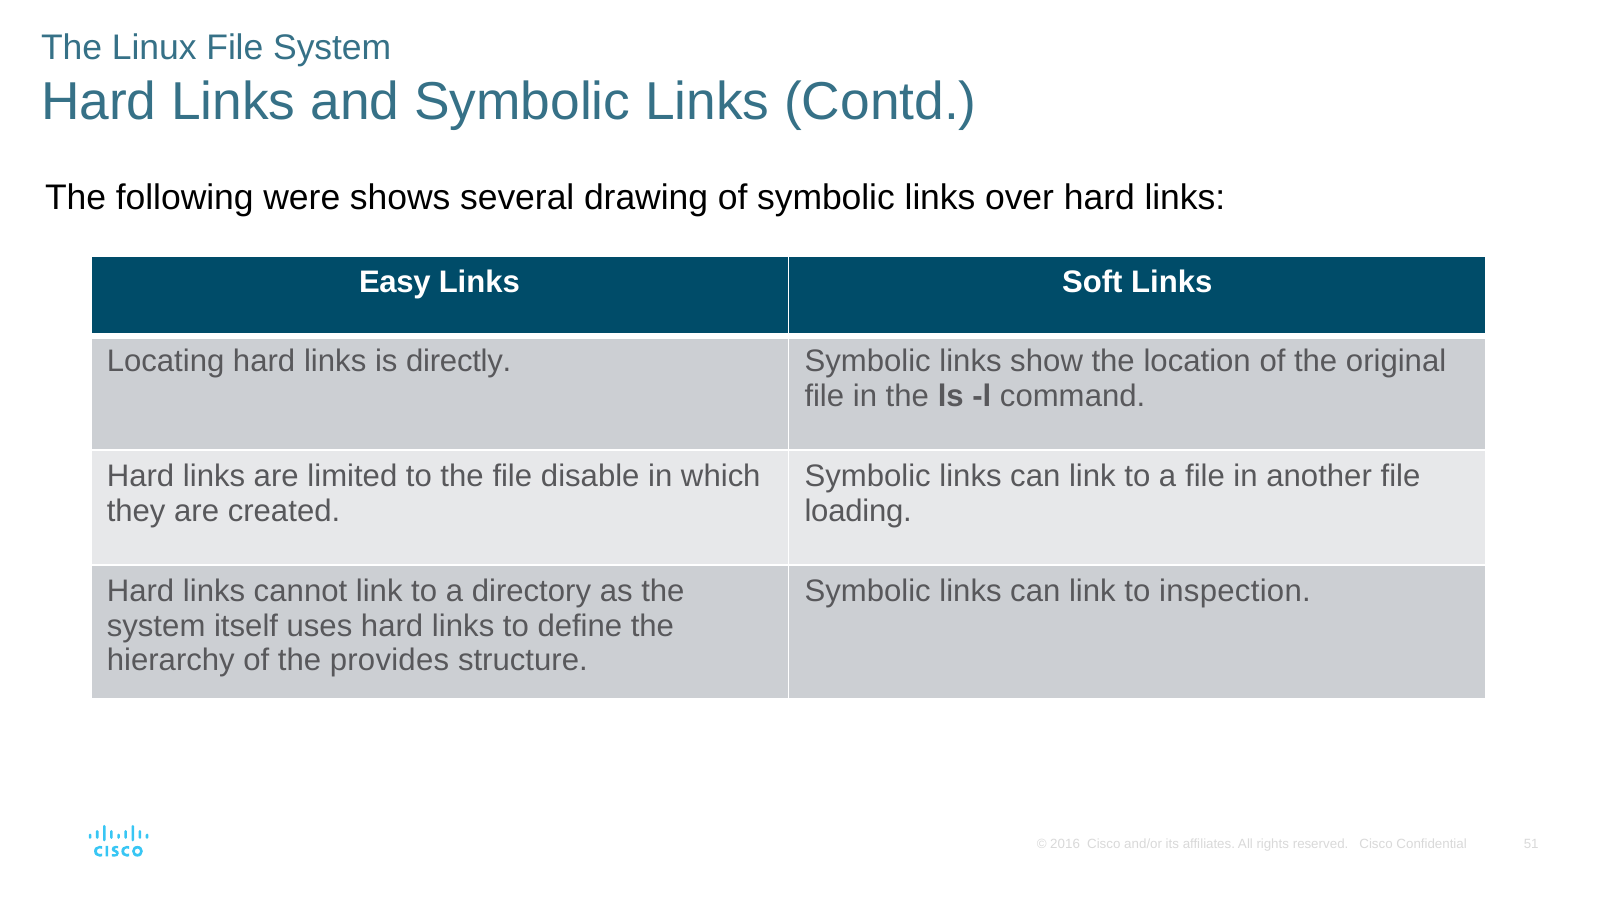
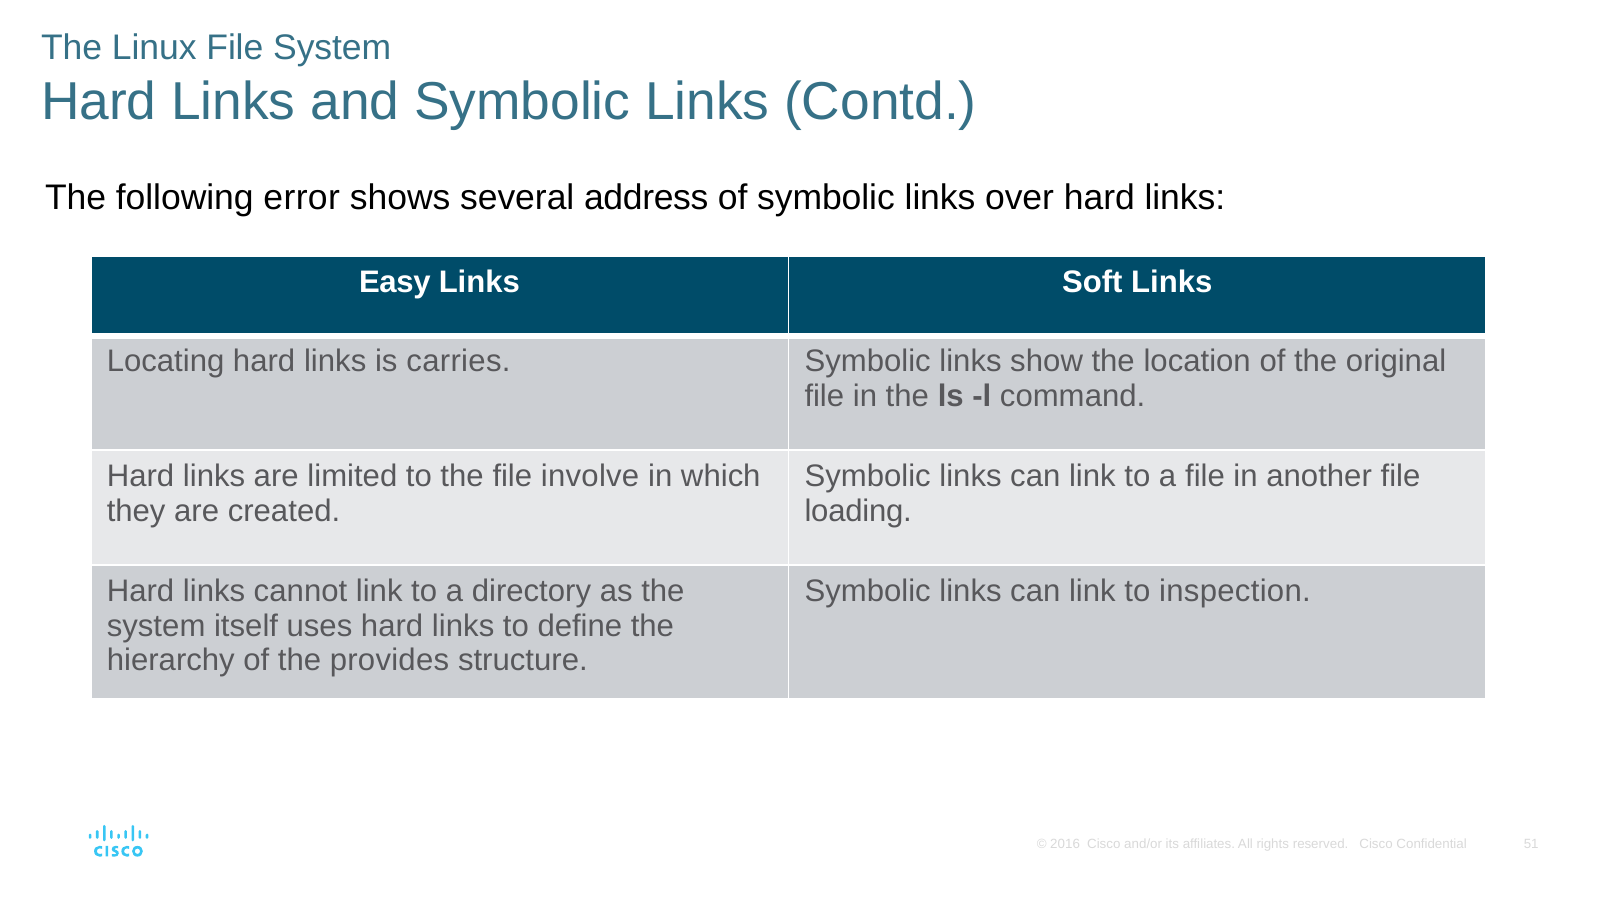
were: were -> error (302, 198)
drawing: drawing -> address (646, 198)
directly: directly -> carries (458, 361)
disable: disable -> involve (590, 476)
